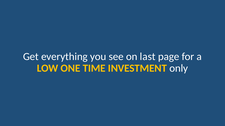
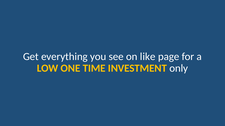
last: last -> like (148, 57)
